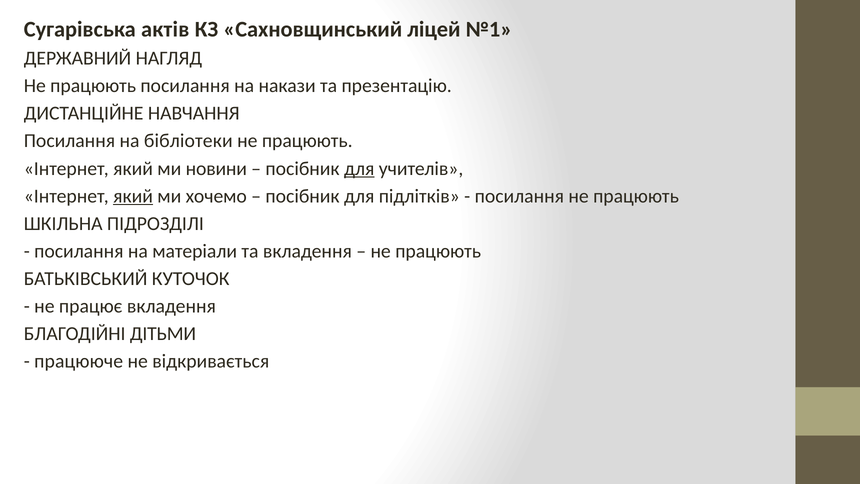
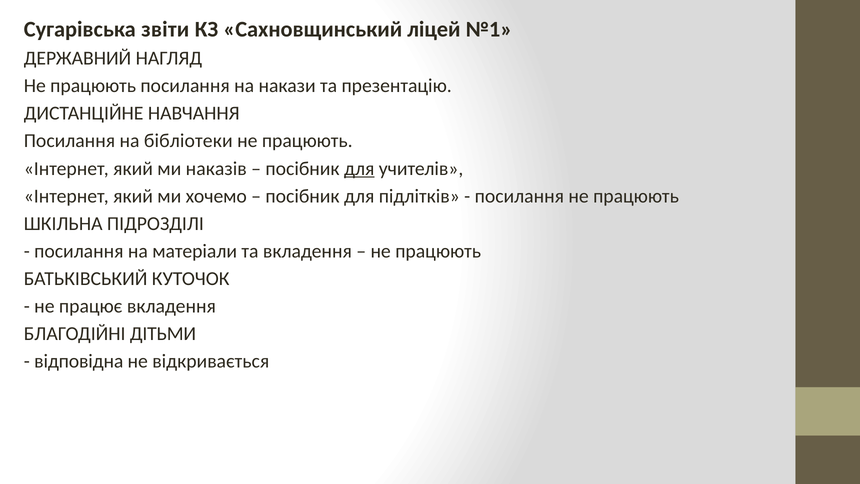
актів: актів -> звіти (165, 29)
новини: новини -> наказів (216, 168)
який underline: present -> none (133, 196)
працююче: працююче -> відповідна (79, 361)
